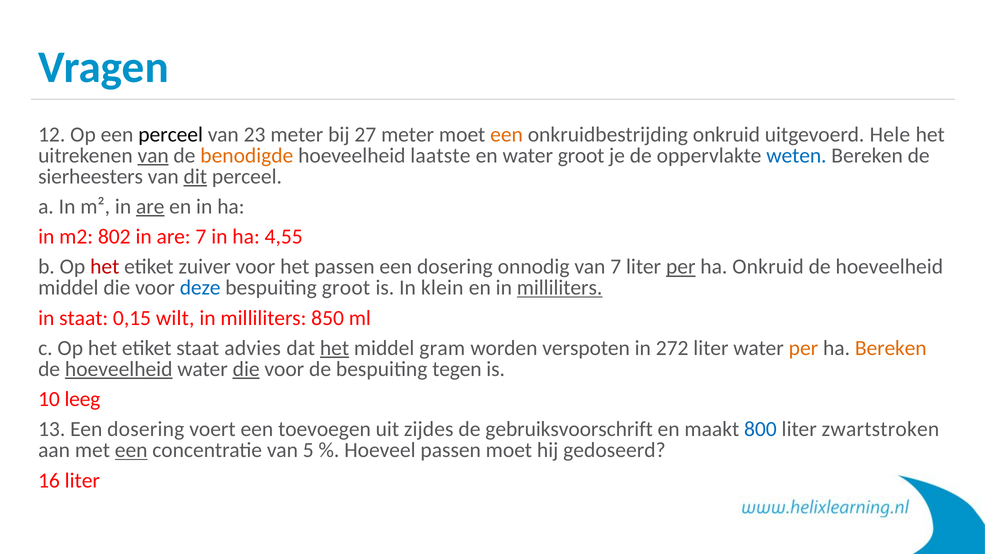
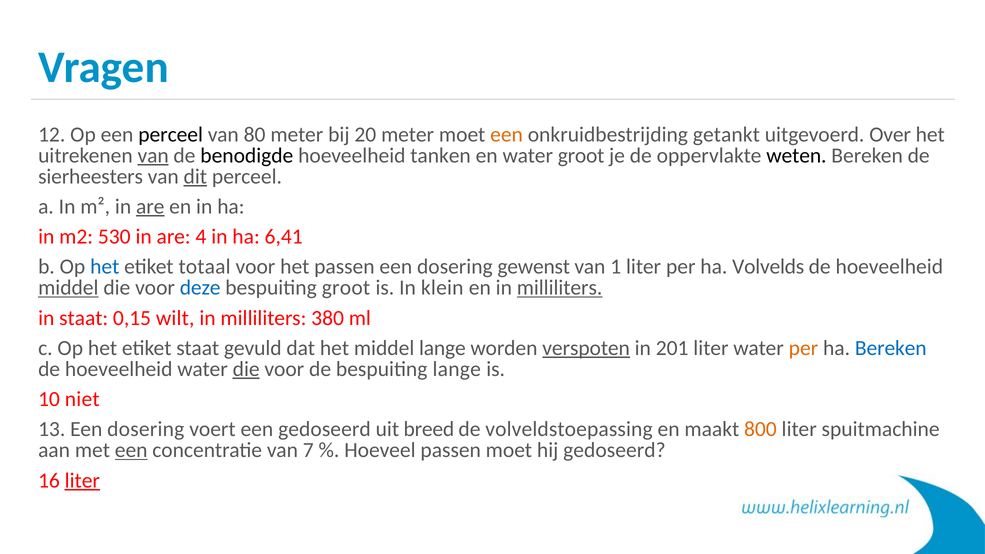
23: 23 -> 80 (255, 135)
27: 27 -> 20 (365, 135)
onkruidbestrijding onkruid: onkruid -> getankt (726, 135)
Hele: Hele -> Over (890, 135)
benodigde colour: orange -> black (247, 155)
laatste: laatste -> tanken (441, 155)
weten colour: blue -> black (796, 155)
802: 802 -> 530 (114, 237)
are 7: 7 -> 4 (201, 237)
4,55: 4,55 -> 6,41 (284, 237)
het colour: red -> blue (105, 267)
zuiver: zuiver -> totaal (205, 267)
onnodig: onnodig -> gewenst (534, 267)
van 7: 7 -> 1 (616, 267)
per underline: present -> none (681, 267)
ha Onkruid: Onkruid -> Volvelds (768, 267)
middel underline: none -> present (68, 288)
850: 850 -> 380 (328, 318)
advies: advies -> gevuld (253, 348)
het underline: present -> none (335, 348)
middel gram: gram -> lange (442, 348)
verspoten underline: none -> present (586, 348)
272: 272 -> 201 (672, 348)
Bereken colour: orange -> blue (891, 348)
hoeveelheid underline: present -> none (119, 369)
bespuiting tegen: tegen -> lange (457, 369)
leeg: leeg -> niet (82, 399)
een toevoegen: toevoegen -> gedoseerd (324, 429)
zijdes: zijdes -> breed (429, 429)
gebruiksvoorschrift: gebruiksvoorschrift -> volveldstoepassing (569, 429)
800 colour: blue -> orange (760, 429)
zwartstroken: zwartstroken -> spuitmachine (881, 429)
5: 5 -> 7 (308, 450)
liter underline: none -> present (82, 481)
